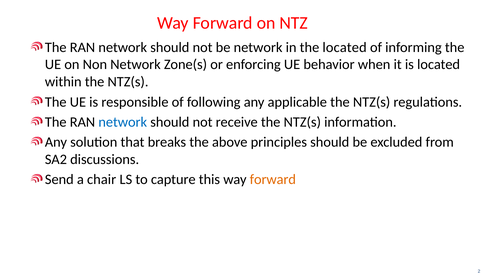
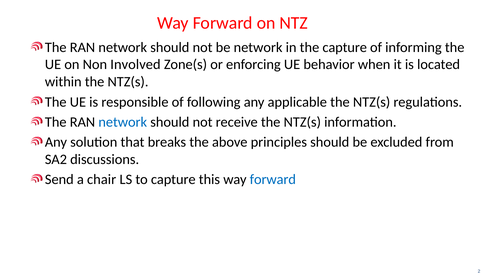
the located: located -> capture (345, 47)
Non Network: Network -> Involved (135, 65)
forward colour: orange -> blue (273, 180)
